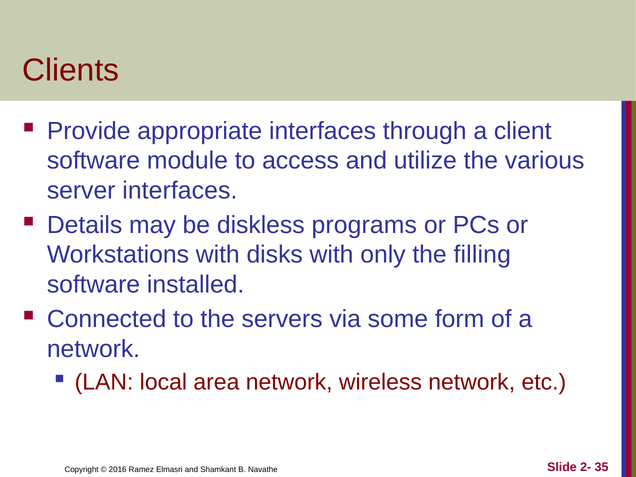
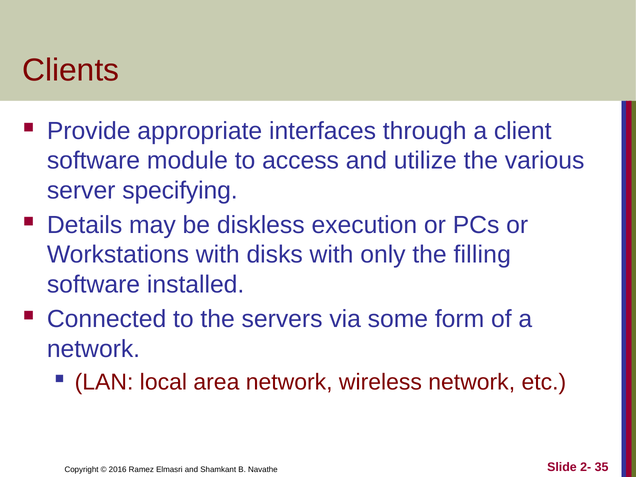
server interfaces: interfaces -> specifying (180, 190)
programs: programs -> execution (364, 225)
